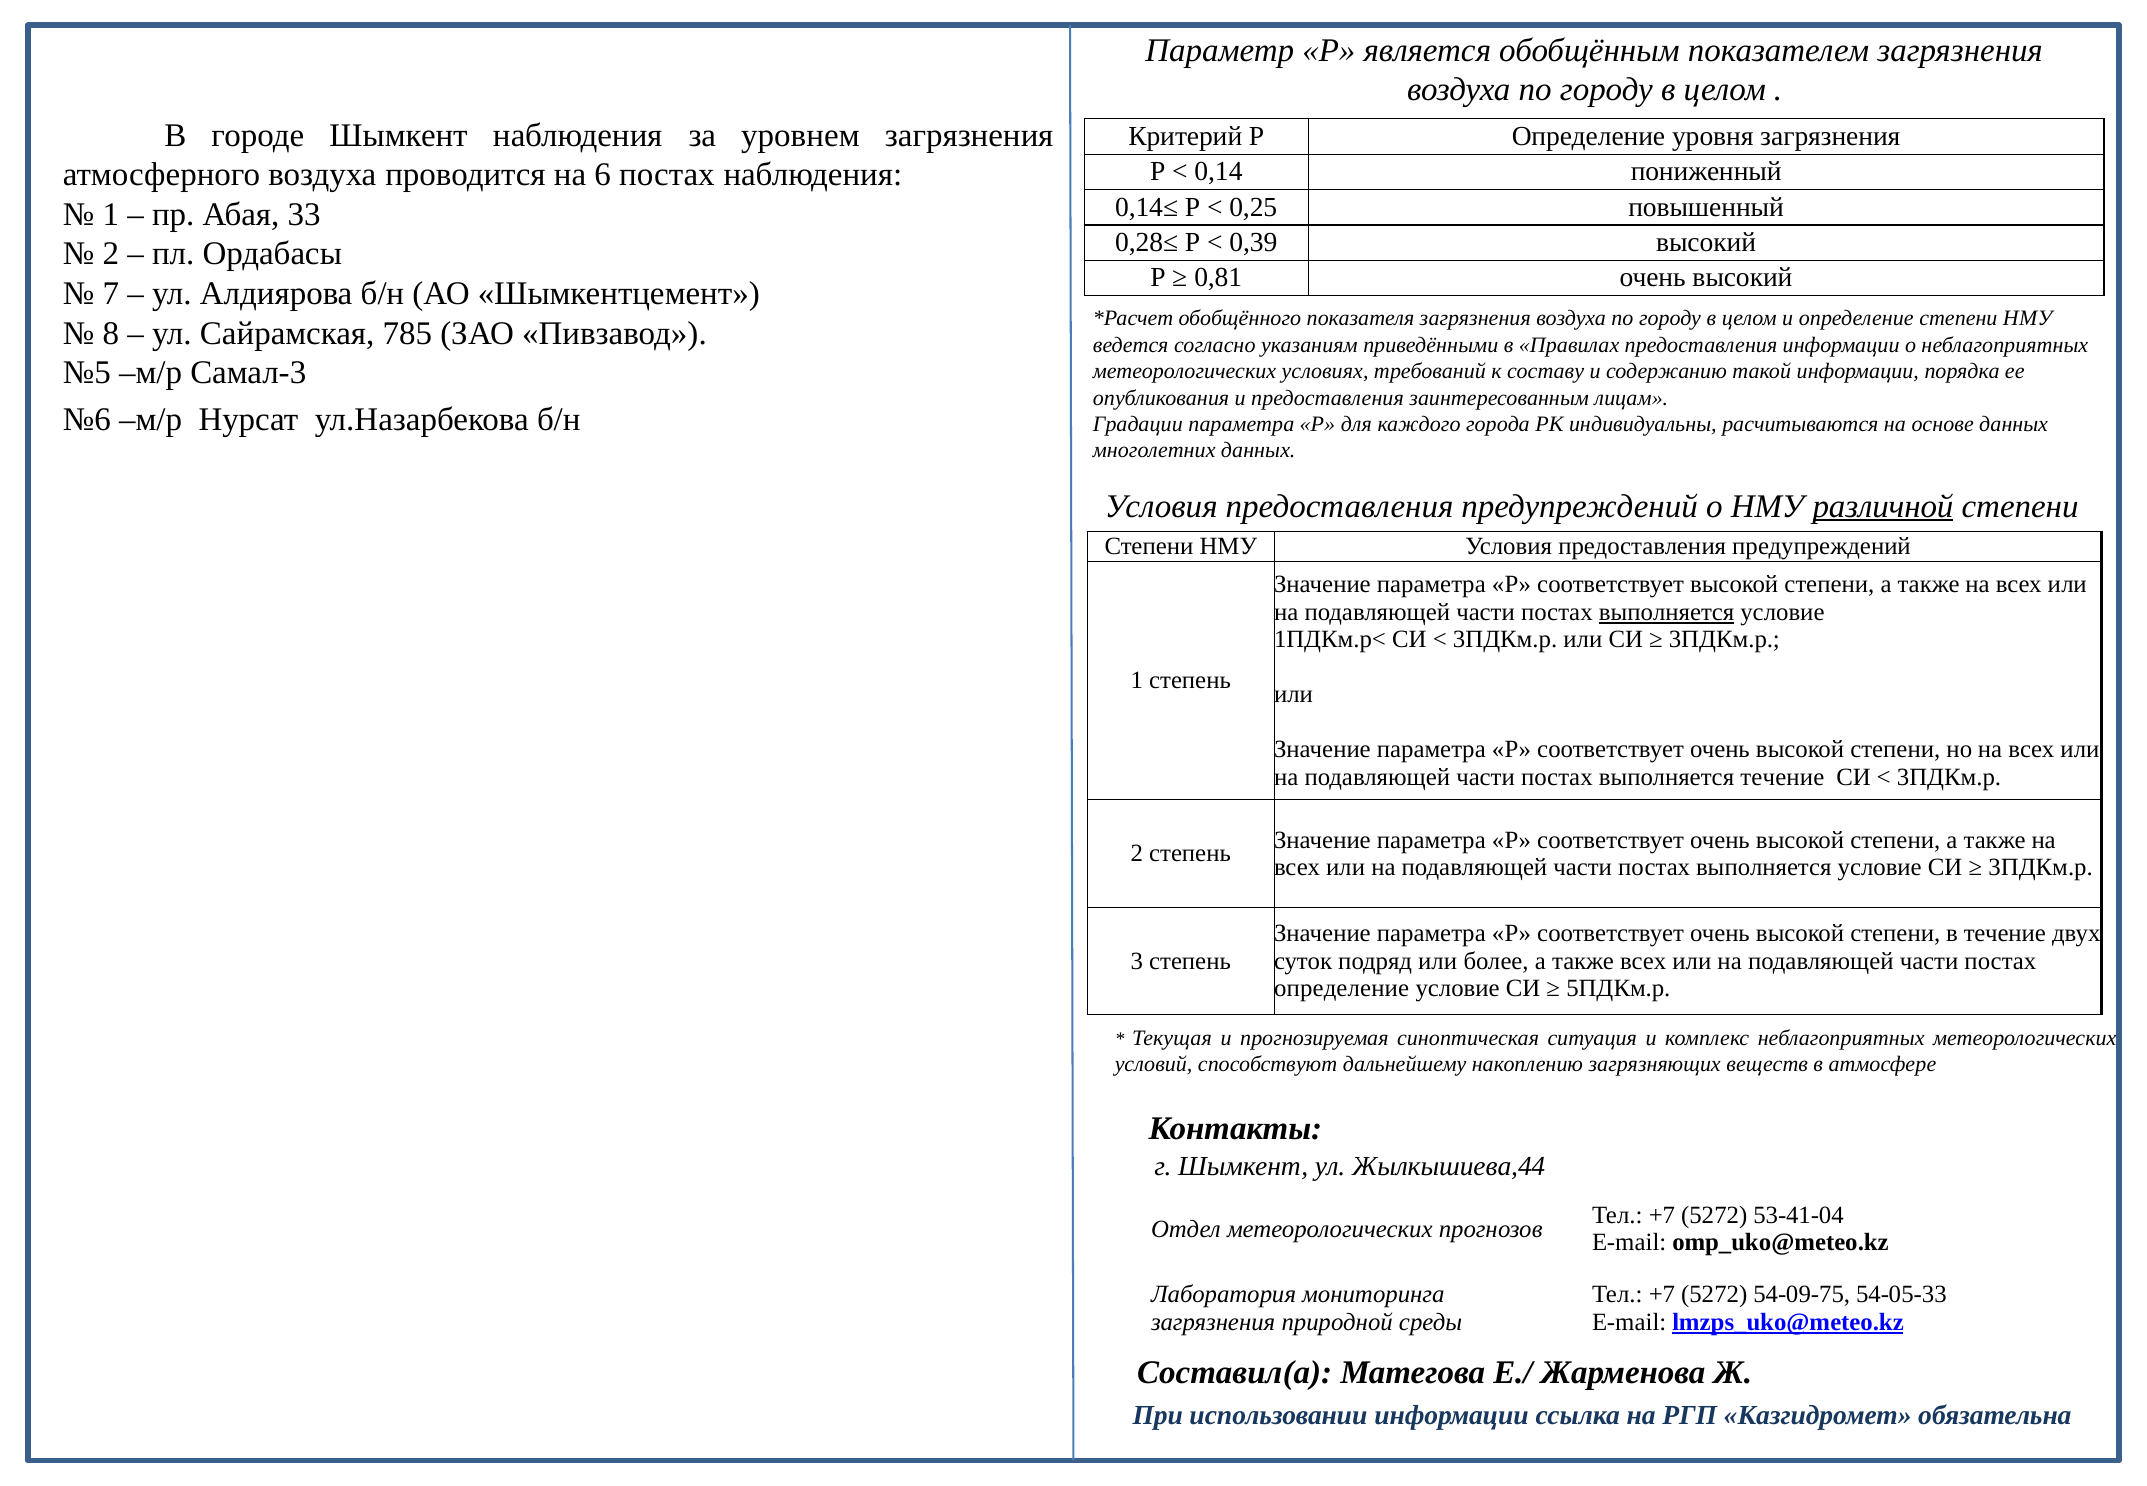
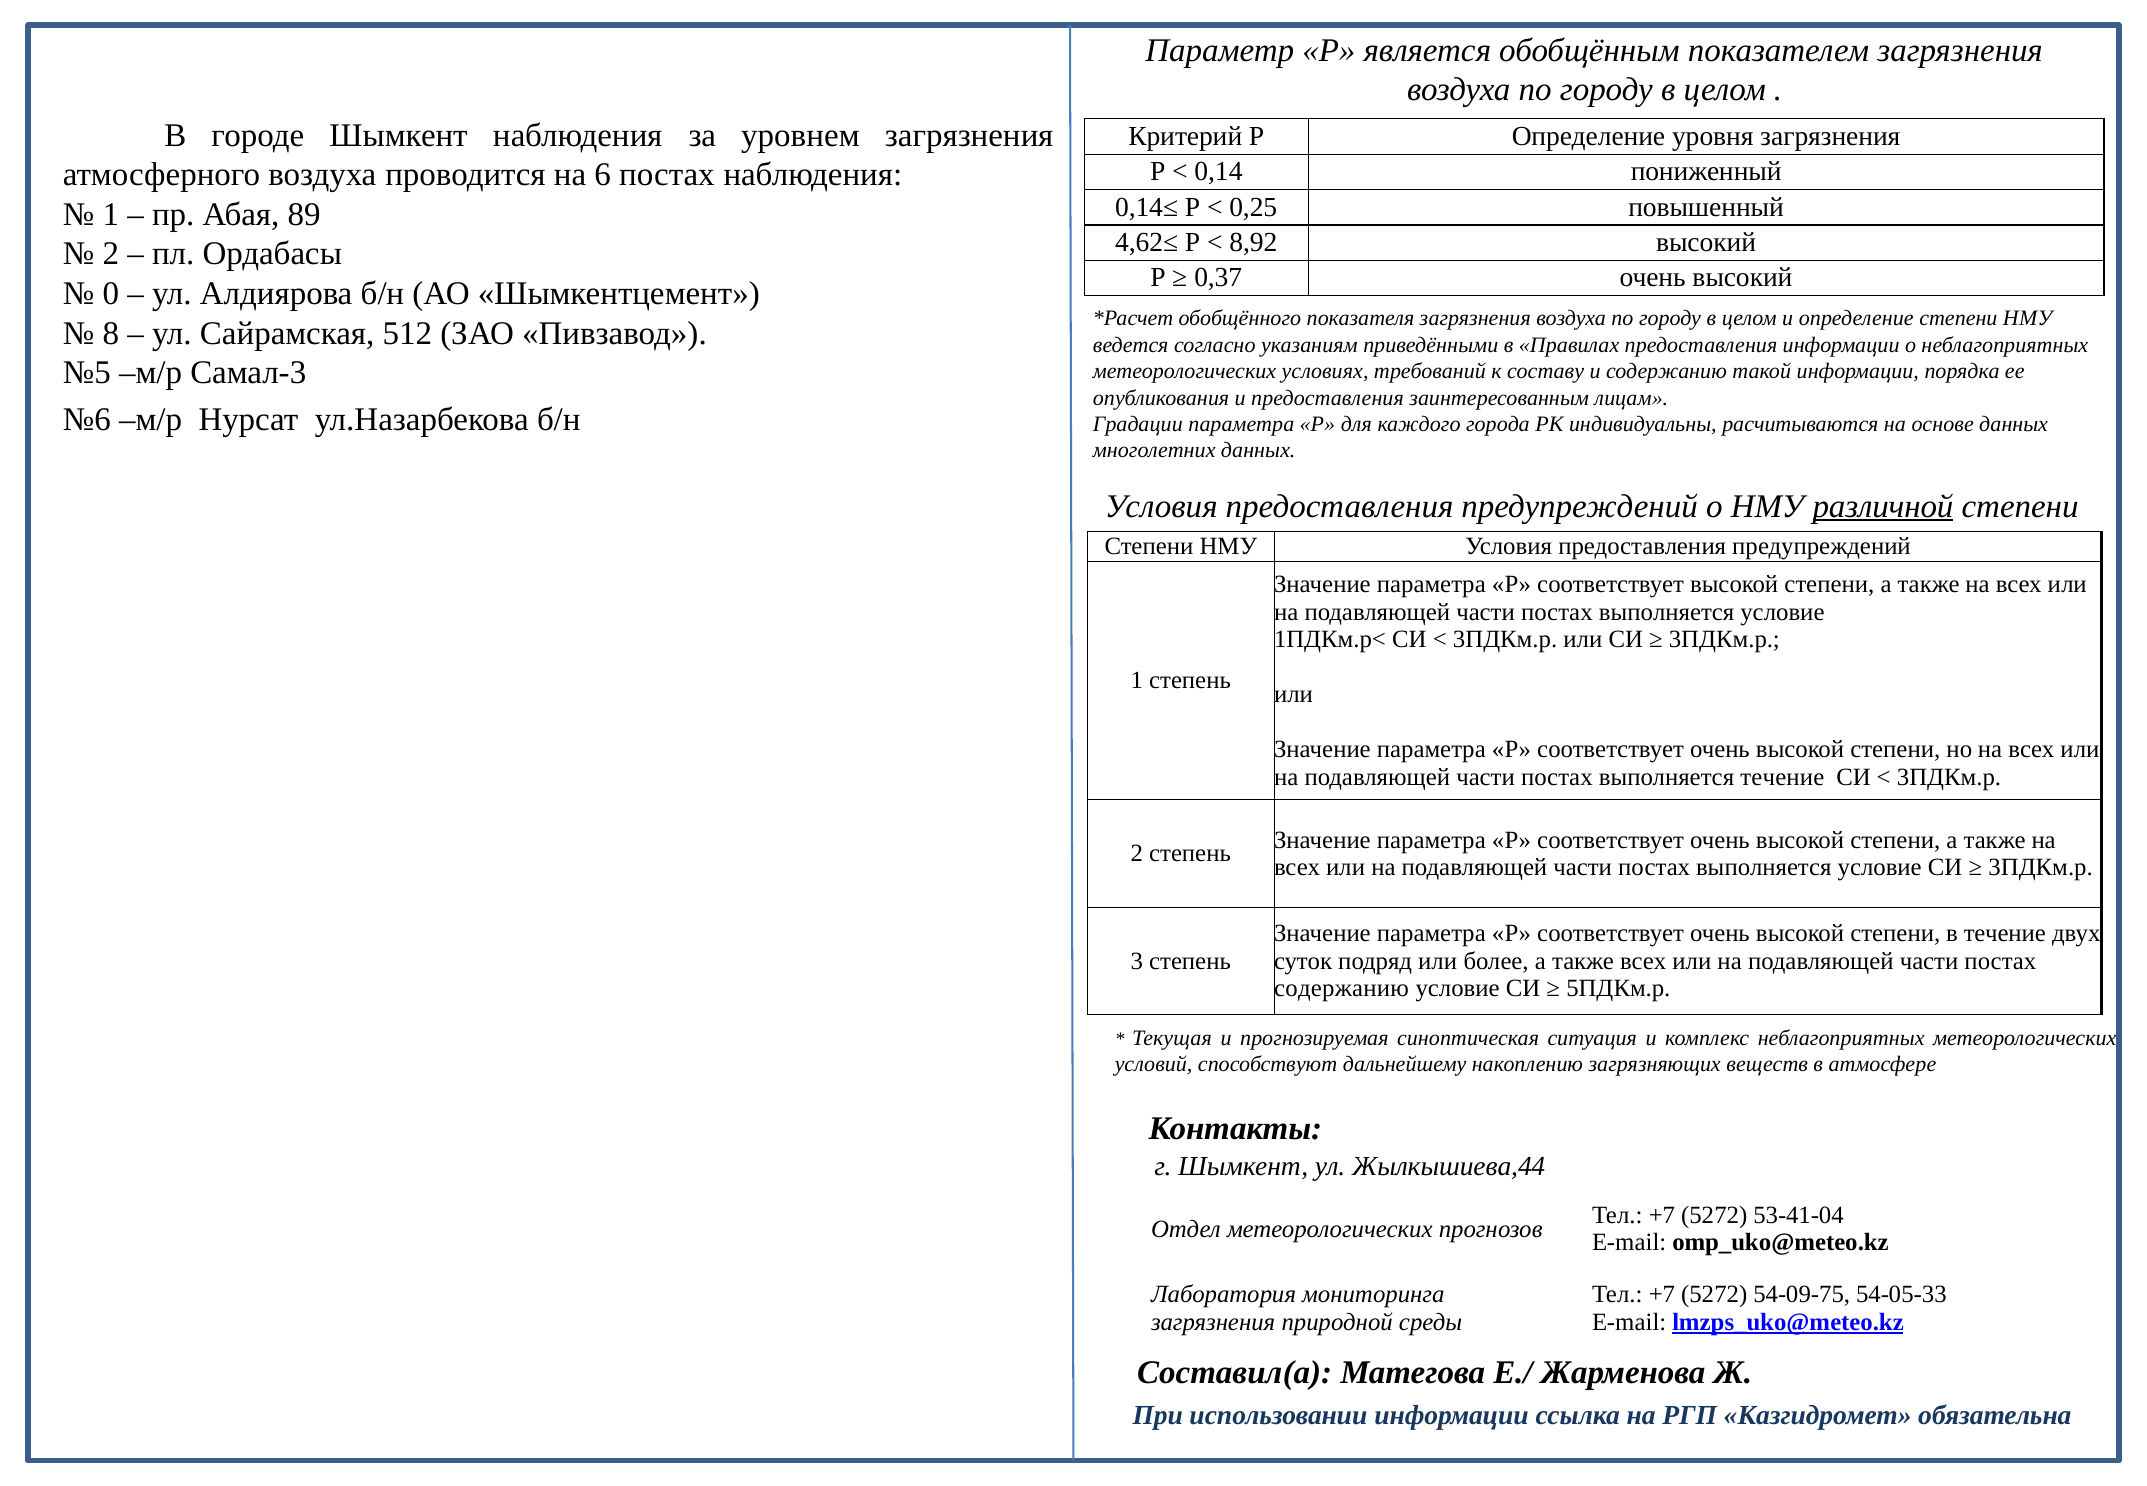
33: 33 -> 89 (304, 214)
0,28≤: 0,28≤ -> 4,62≤ (1147, 243)
0,39: 0,39 -> 8,92 (1253, 243)
0,81: 0,81 -> 0,37 (1218, 278)
7: 7 -> 0 (111, 294)
785: 785 -> 512 (407, 333)
выполняется underline: present -> none (1667, 612)
определение: определение -> содержанию (1342, 989)
